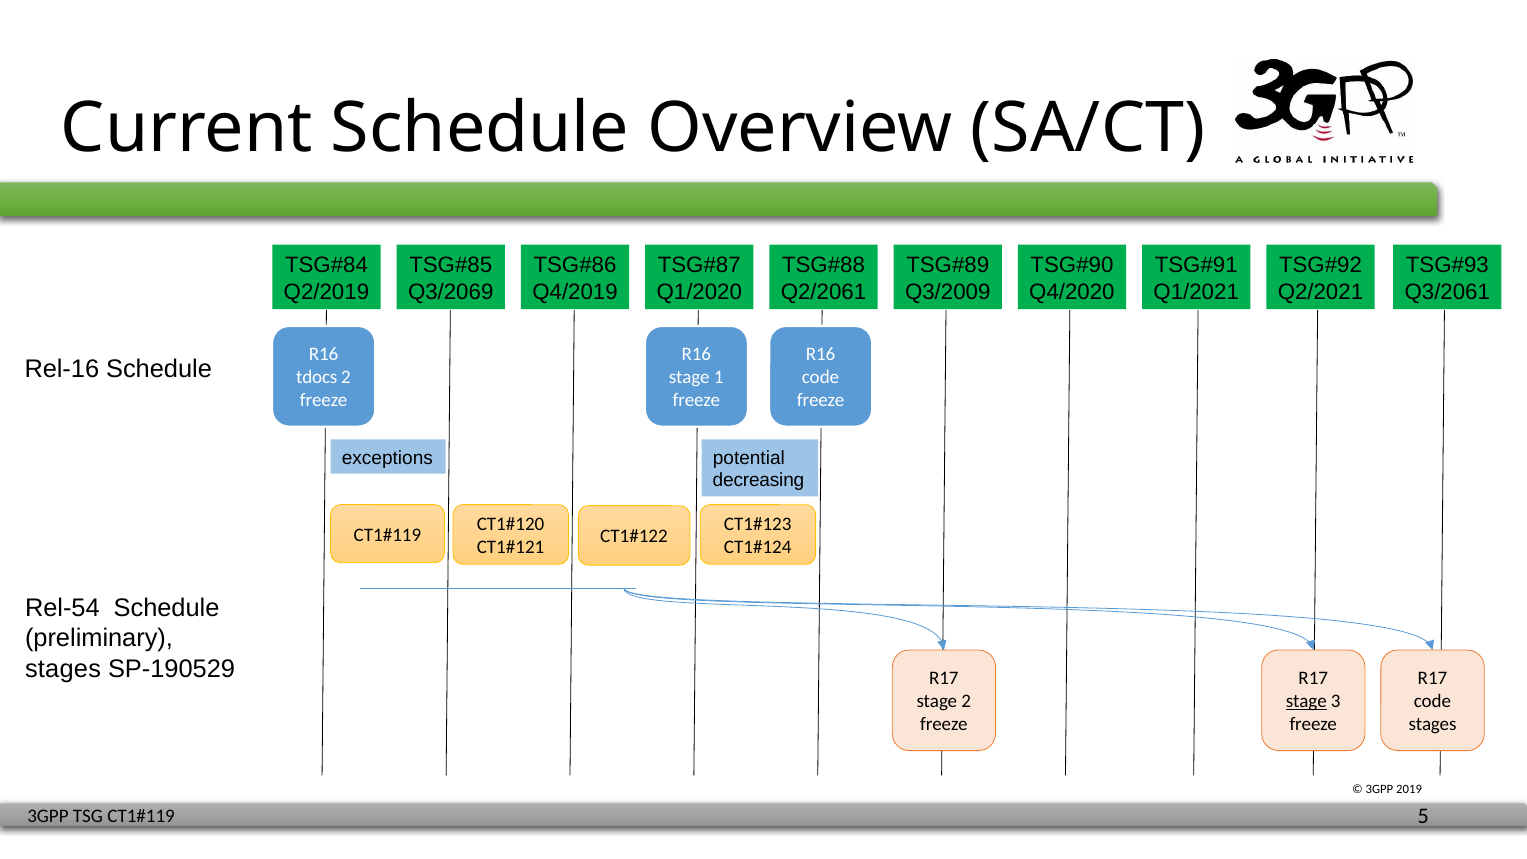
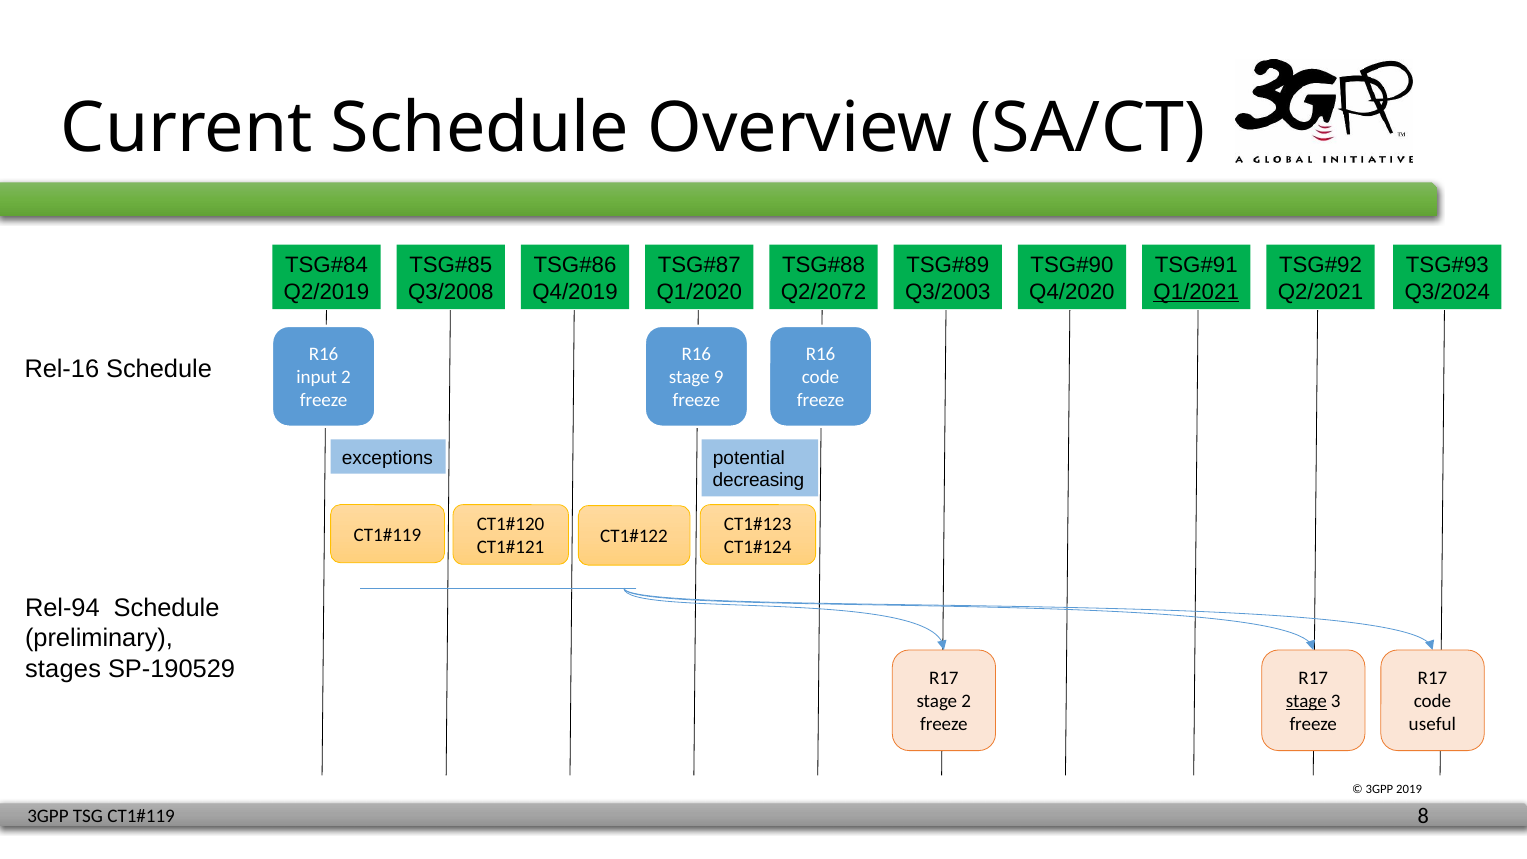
Q3/2069: Q3/2069 -> Q3/2008 (451, 292)
Q2/2061: Q2/2061 -> Q2/2072 (823, 292)
Q3/2009: Q3/2009 -> Q3/2003 (948, 292)
Q1/2021 underline: none -> present (1196, 292)
Q3/2061: Q3/2061 -> Q3/2024 (1447, 292)
tdocs: tdocs -> input (317, 378)
1: 1 -> 9 (719, 378)
Rel-54: Rel-54 -> Rel-94 (62, 608)
stages: stages -> useful (1432, 724)
5: 5 -> 8 (1423, 816)
